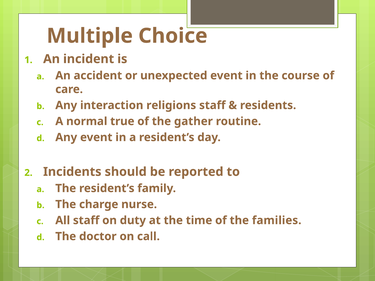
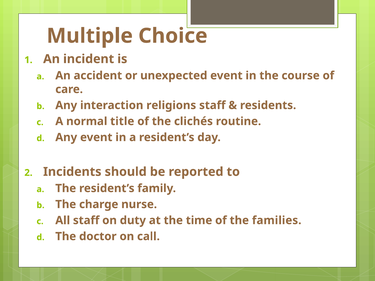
true: true -> title (122, 121)
gather: gather -> clichés (193, 121)
